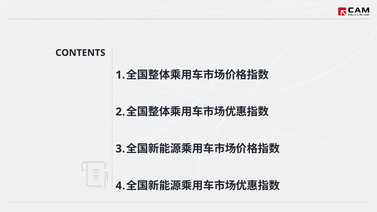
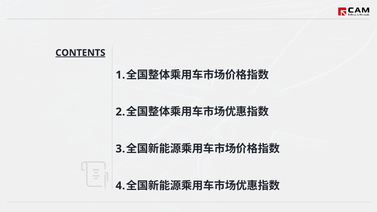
CONTENTS underline: none -> present (80, 53)
